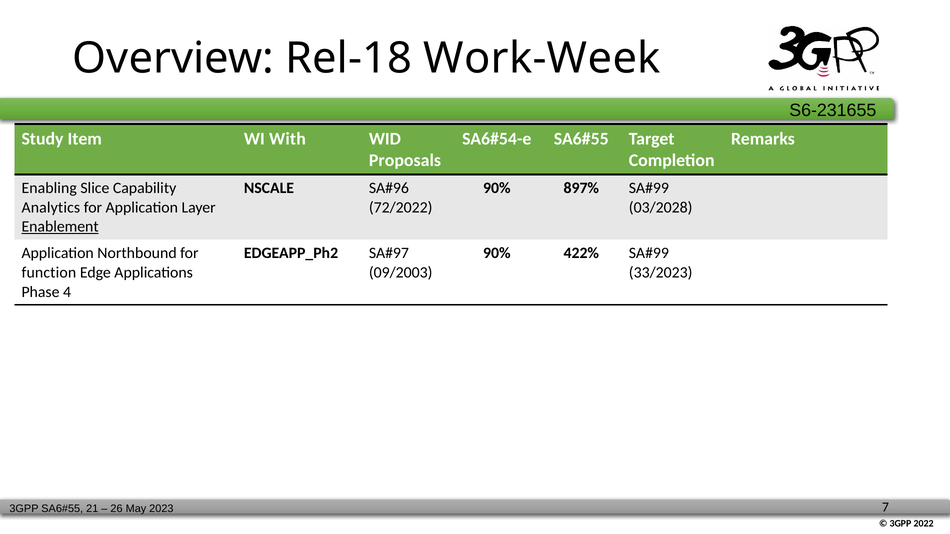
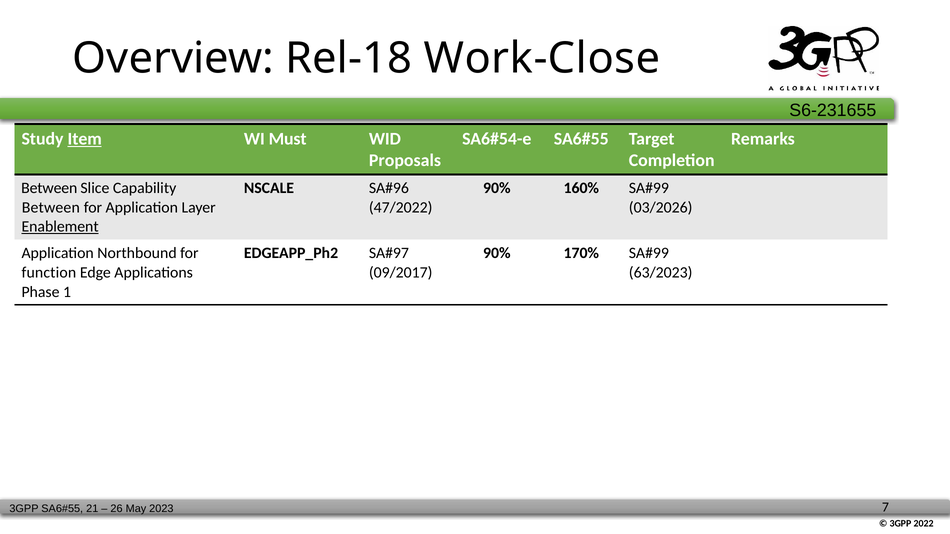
Work-Week: Work-Week -> Work-Close (542, 59)
Item underline: none -> present (85, 139)
With: With -> Must (288, 139)
Enabling: Enabling -> Between (49, 188)
897%: 897% -> 160% (581, 188)
Analytics: Analytics -> Between (51, 207)
72/2022: 72/2022 -> 47/2022 (401, 207)
03/2028: 03/2028 -> 03/2026 (661, 207)
422%: 422% -> 170% (581, 253)
09/2003: 09/2003 -> 09/2017 (401, 273)
33/2023: 33/2023 -> 63/2023 (661, 273)
4: 4 -> 1 (67, 292)
